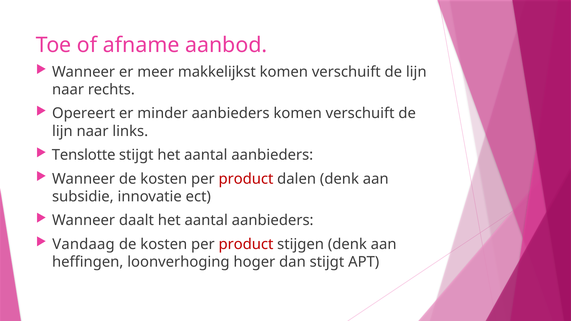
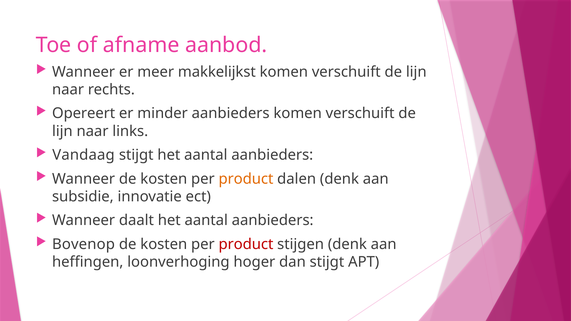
Tenslotte: Tenslotte -> Vandaag (83, 155)
product colour: red -> orange (246, 179)
Vandaag: Vandaag -> Bovenop (83, 244)
